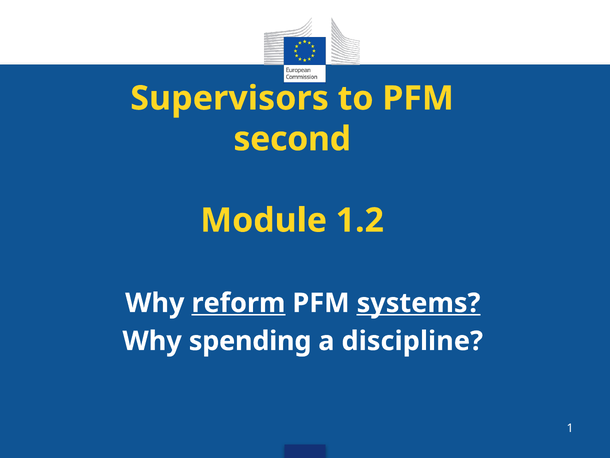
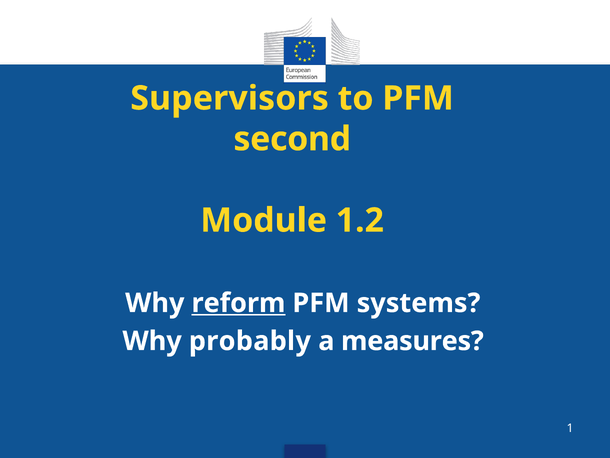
systems underline: present -> none (419, 303)
spending: spending -> probably (250, 341)
discipline: discipline -> measures (412, 341)
